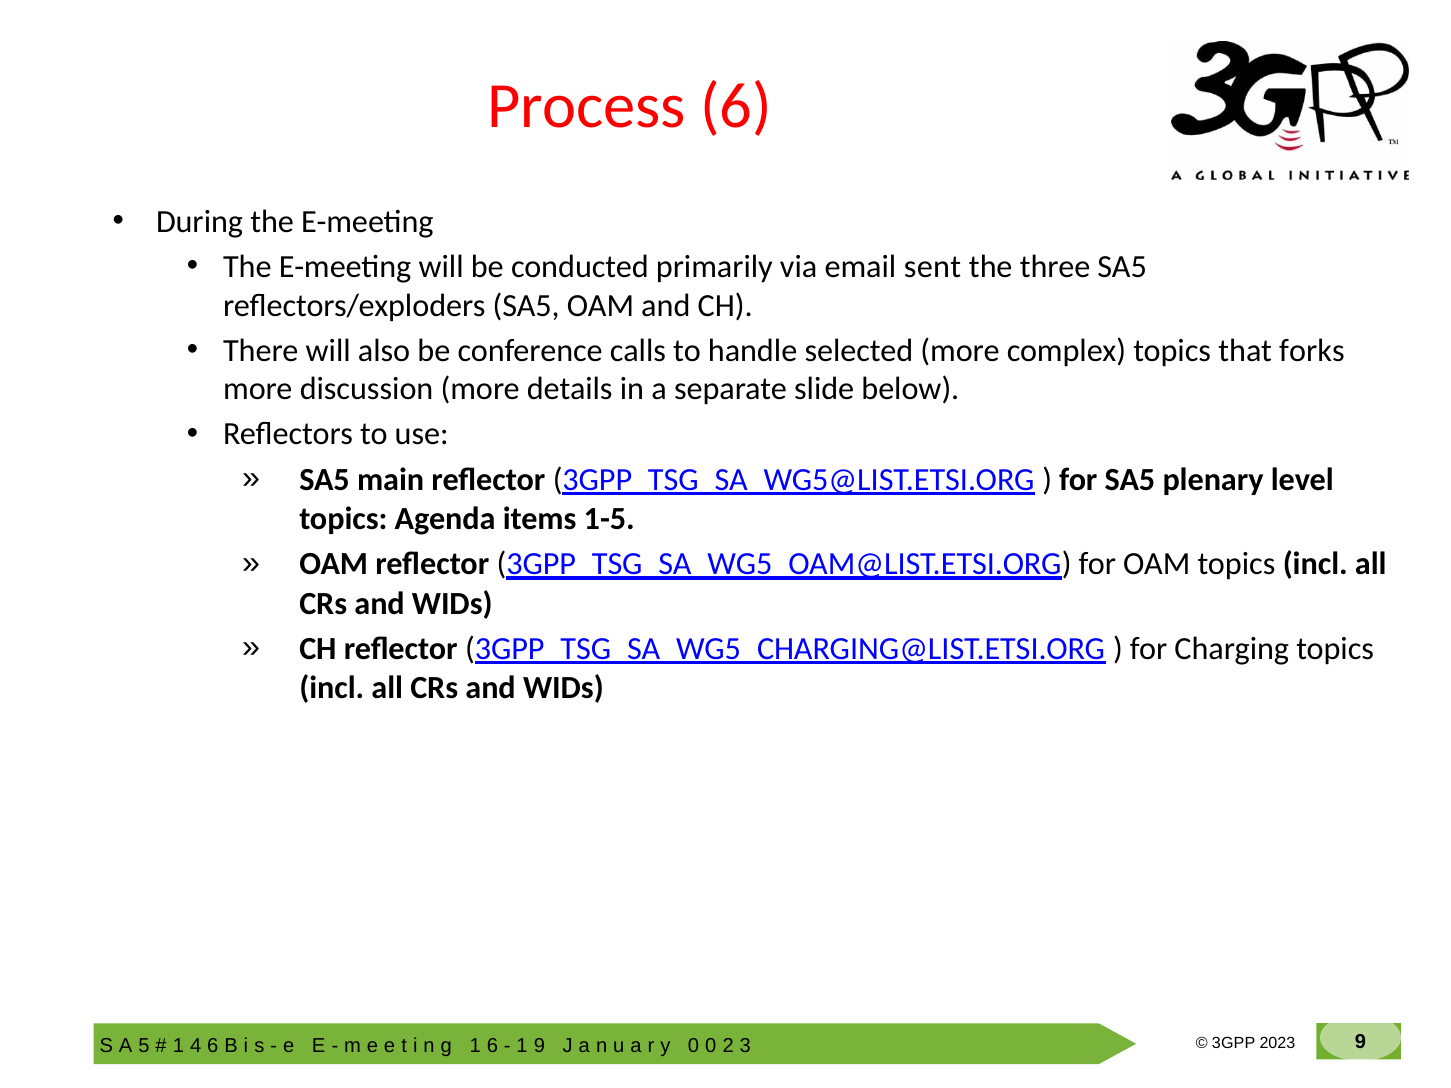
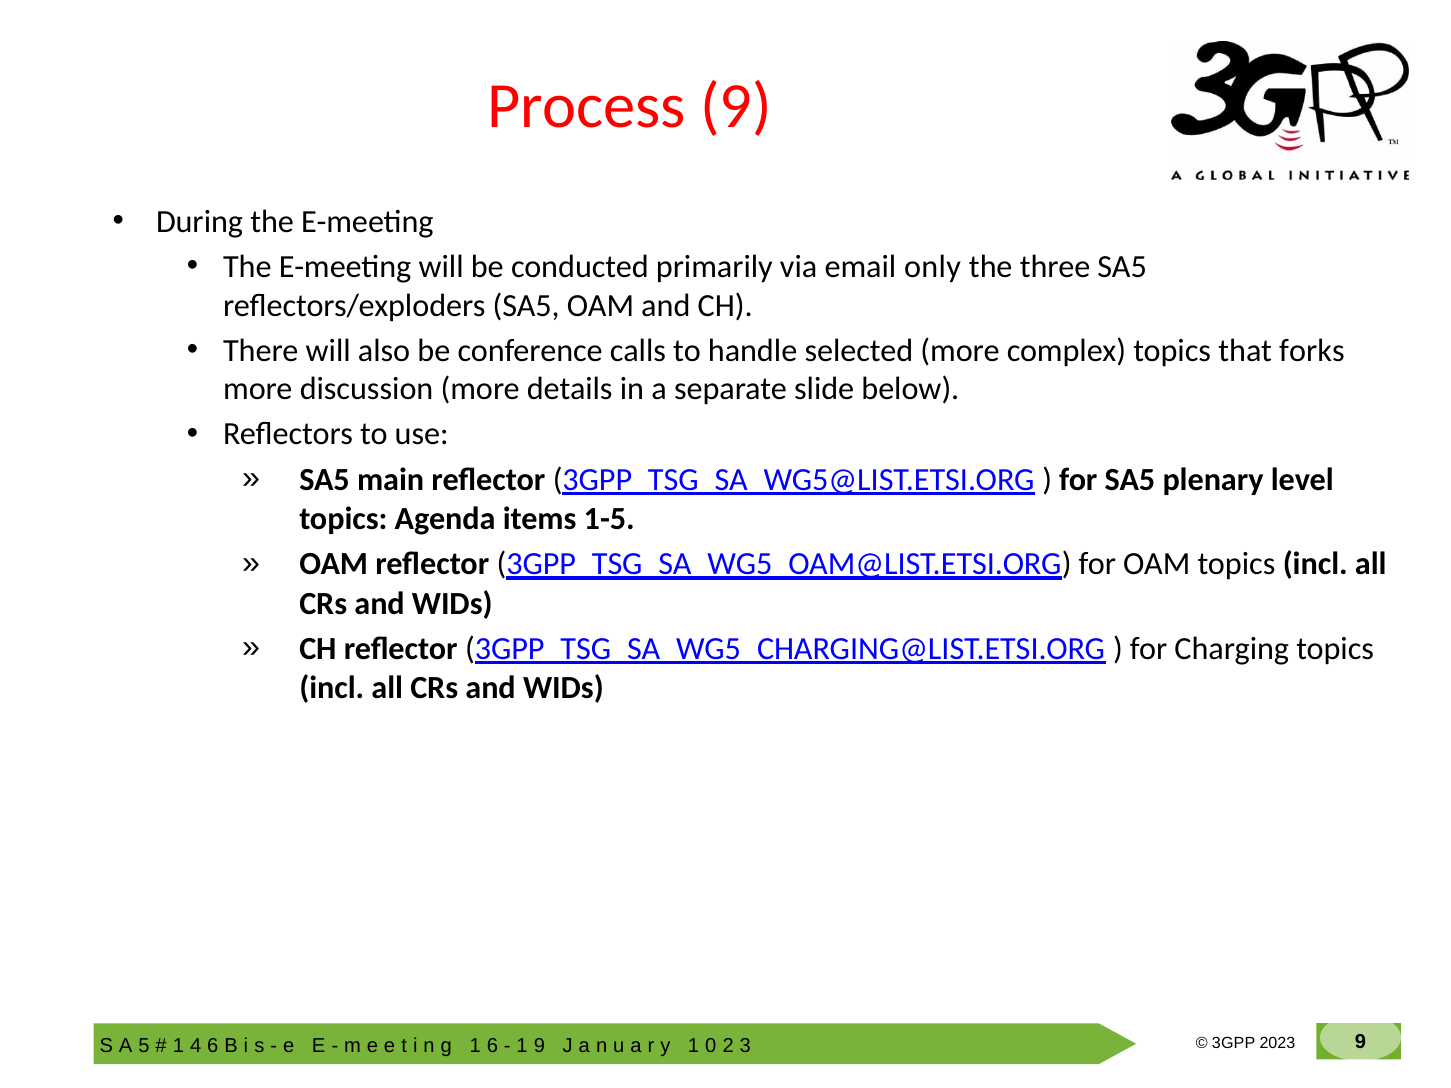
Process 6: 6 -> 9 (736, 107)
sent: sent -> only (933, 267)
0: 0 -> 1 (694, 1046)
